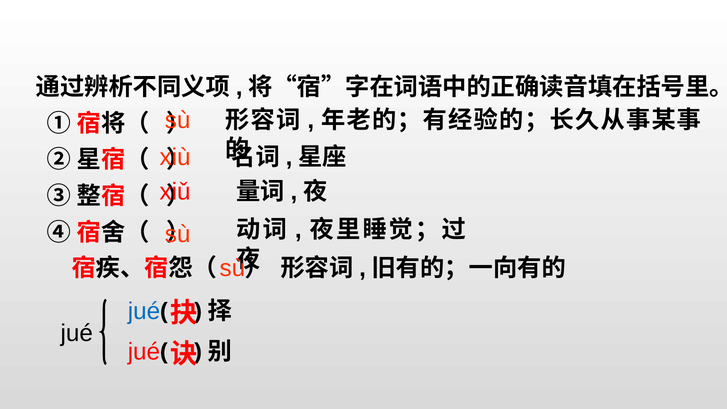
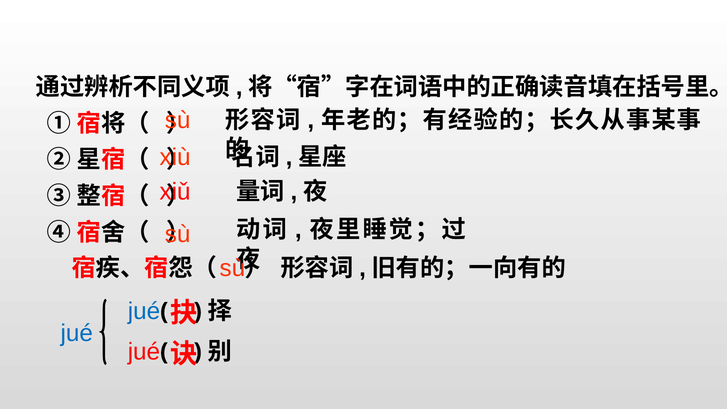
jué colour: black -> blue (77, 333)
